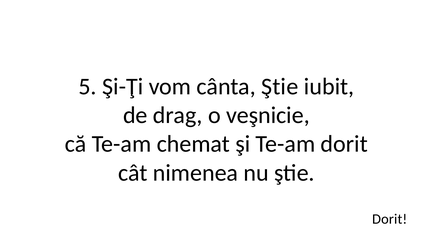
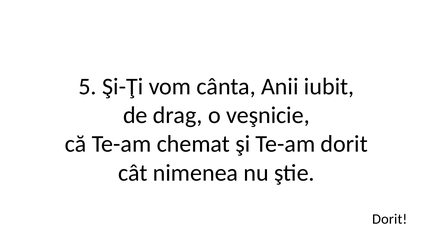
cânta Ştie: Ştie -> Anii (280, 87)
